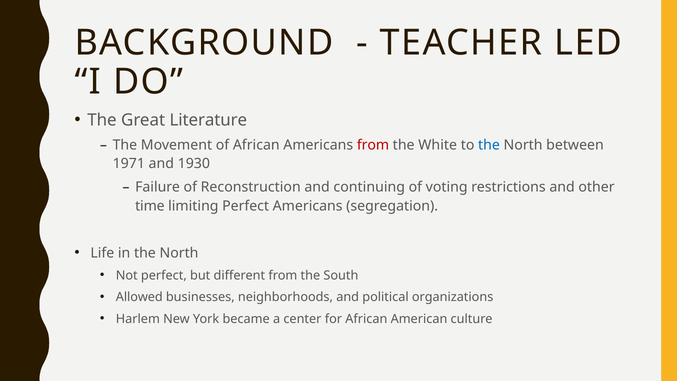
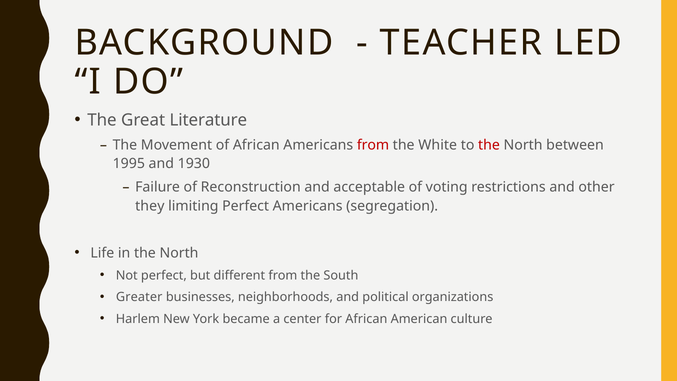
the colour: blue -> red (489, 145)
1971: 1971 -> 1995 (129, 164)
continuing: continuing -> acceptable (369, 187)
time: time -> they (150, 206)
Allowed: Allowed -> Greater (139, 297)
